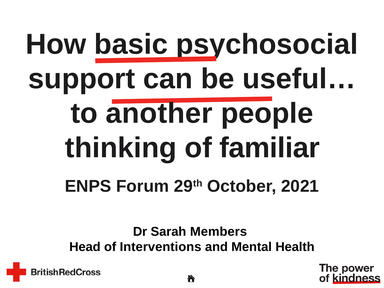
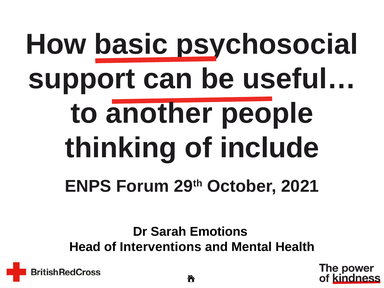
familiar: familiar -> include (270, 148)
Members: Members -> Emotions (219, 232)
